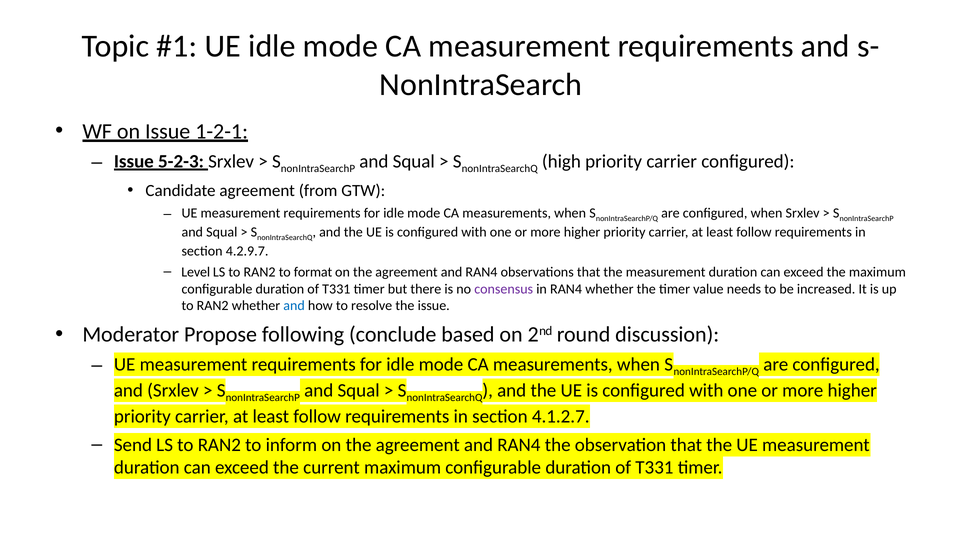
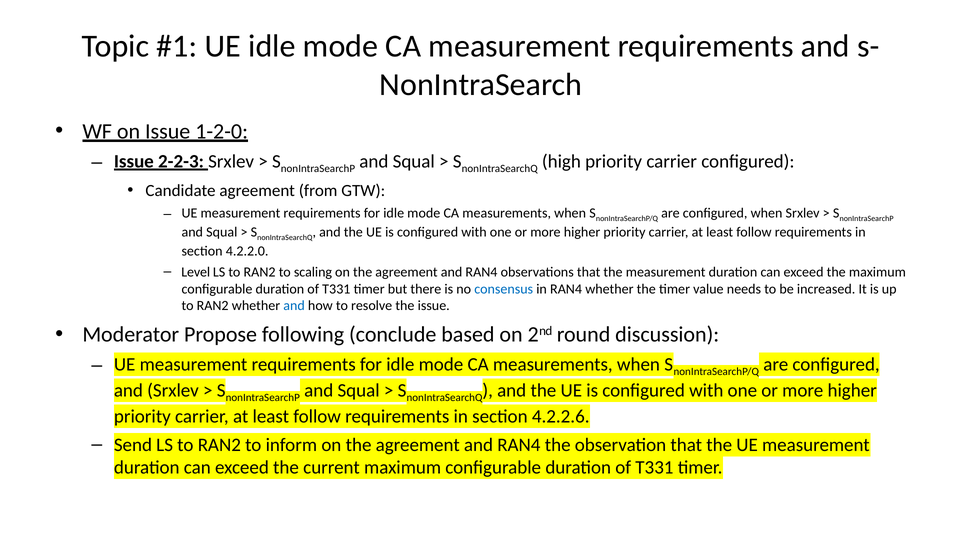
1-2-1: 1-2-1 -> 1-2-0 (222, 131)
5-2-3: 5-2-3 -> 2-2-3 (181, 161)
4.2.9.7: 4.2.9.7 -> 4.2.2.0 (247, 251)
format: format -> scaling (313, 272)
consensus colour: purple -> blue (504, 289)
4.1.2.7: 4.1.2.7 -> 4.2.2.6 (561, 417)
